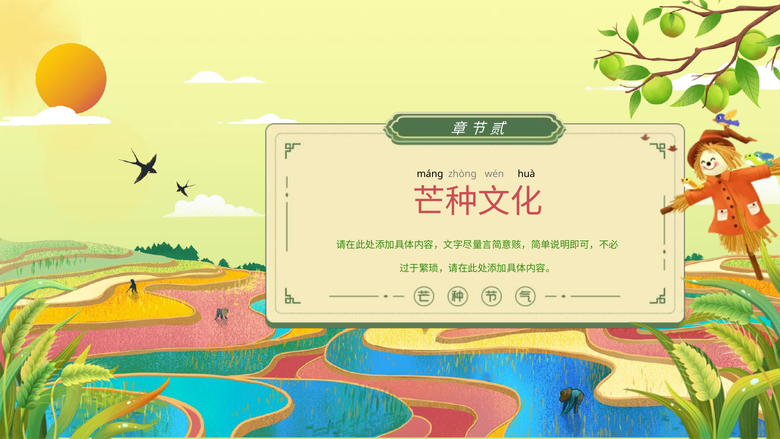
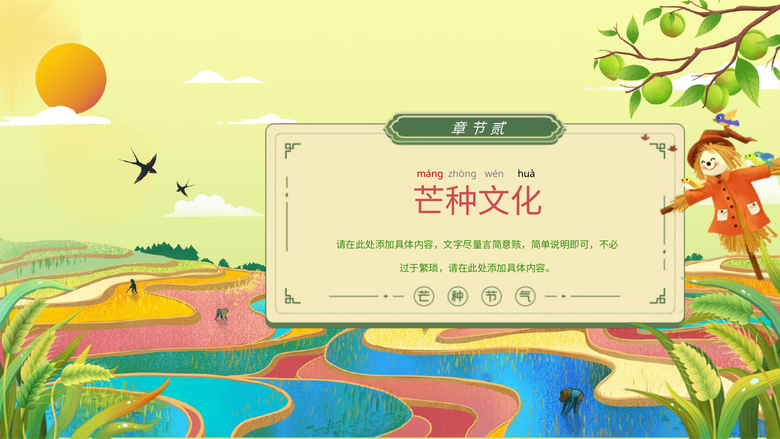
máng colour: black -> red (430, 174)
